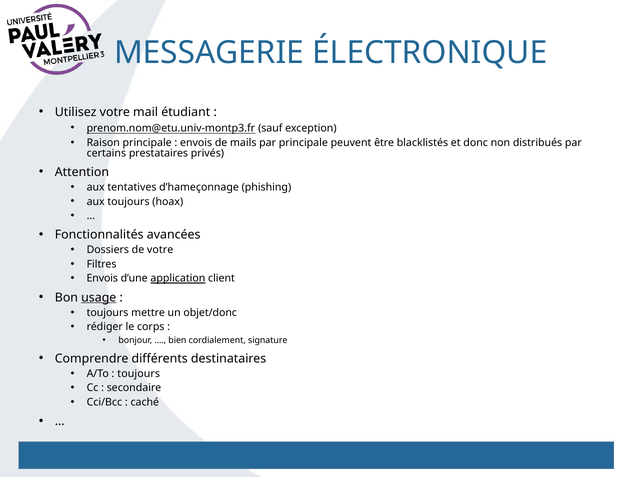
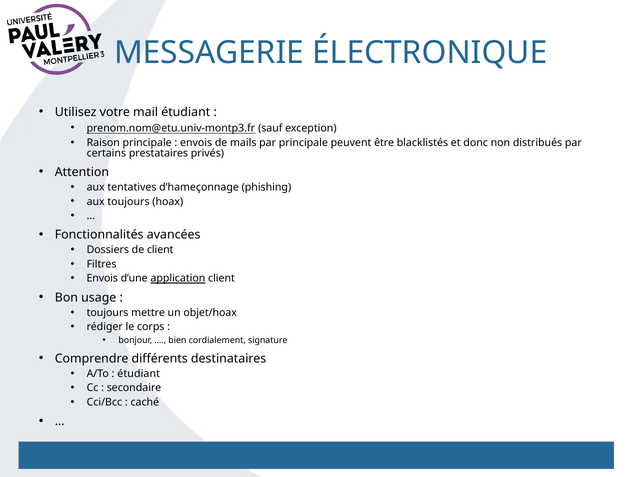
de votre: votre -> client (160, 250)
usage underline: present -> none (99, 297)
objet/donc: objet/donc -> objet/hoax (210, 313)
toujours: toujours -> étudiant (139, 374)
